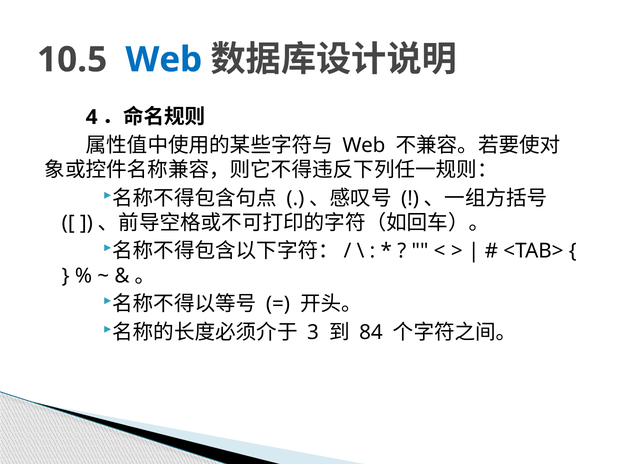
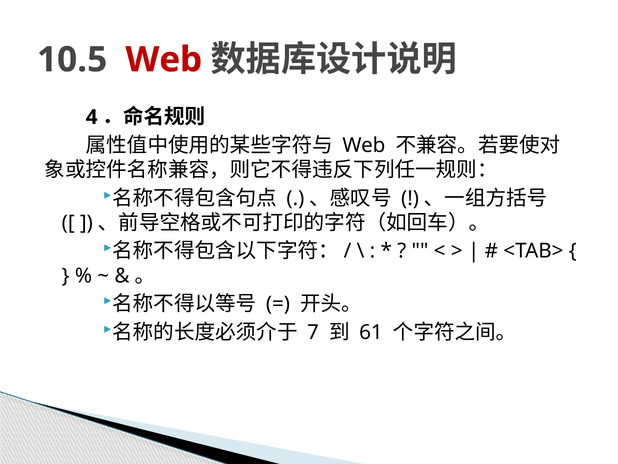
Web colour: blue -> red (164, 60)
3: 3 -> 7 (313, 332)
84: 84 -> 61 (371, 332)
